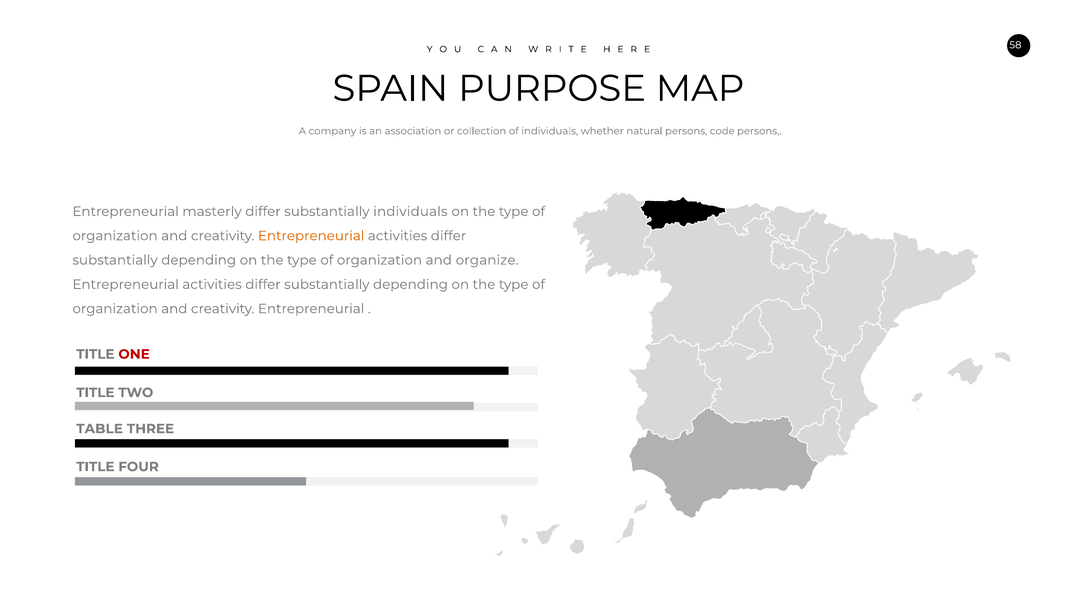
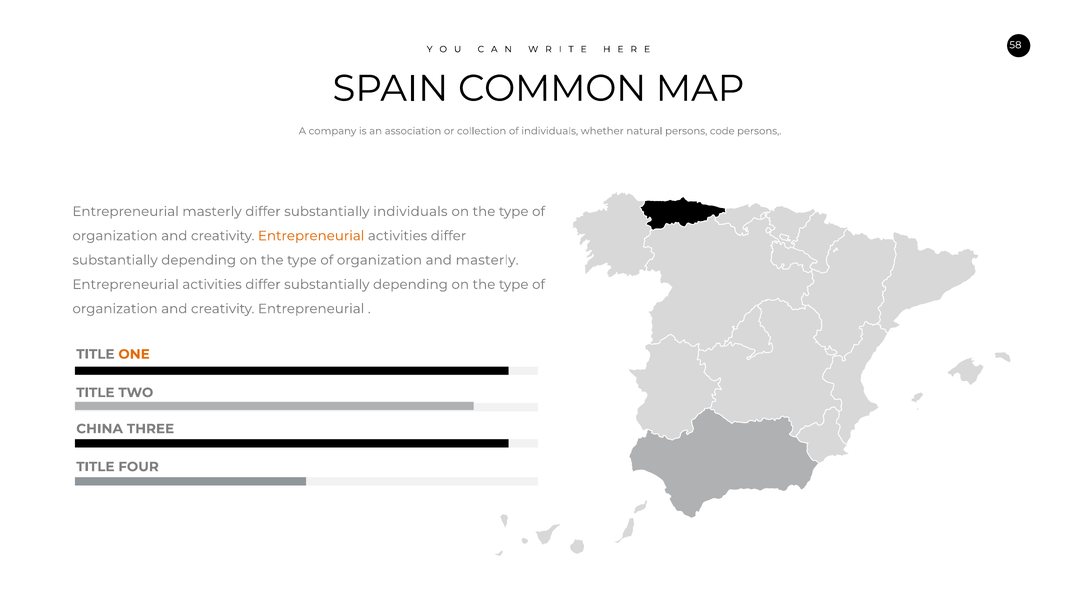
PURPOSE: PURPOSE -> COMMON (552, 88)
and organize: organize -> masterly (487, 260)
ONE colour: red -> orange (134, 354)
TABLE: TABLE -> CHINA (100, 429)
